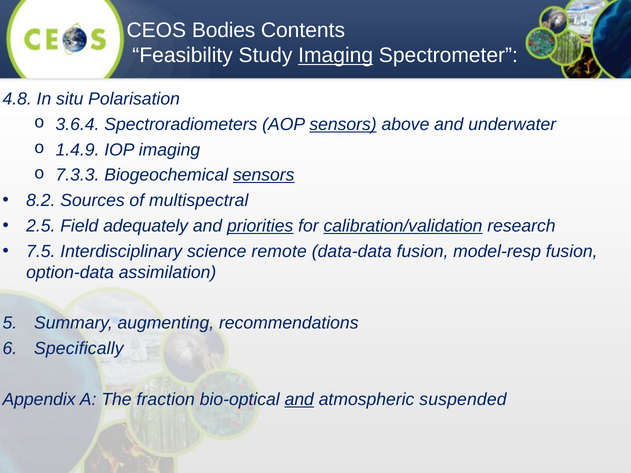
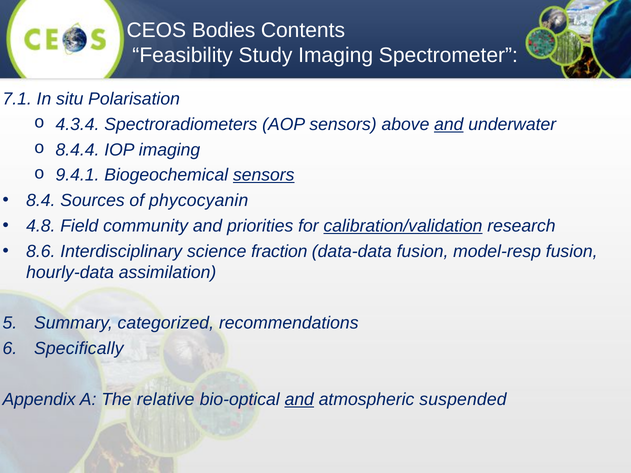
Imaging underline: present -> none (336, 55)
4.8: 4.8 -> 7.1 (17, 99)
3.6.4: 3.6.4 -> 4.3.4 (78, 124)
sensors underline: present -> none (343, 124)
and underline: none -> present (449, 124)
1.4.9: 1.4.9 -> 8.4.4 (78, 150)
7.3.3: 7.3.3 -> 9.4.1 (78, 175)
8.2: 8.2 -> 8.4 (41, 201)
multispectral: multispectral -> phycocyanin (199, 201)
2.5: 2.5 -> 4.8 (41, 226)
adequately: adequately -> community (146, 226)
priorities underline: present -> none (260, 226)
7.5: 7.5 -> 8.6 (41, 251)
remote: remote -> fraction (279, 251)
option-data: option-data -> hourly-data (70, 273)
augmenting: augmenting -> categorized (166, 323)
fraction: fraction -> relative (166, 400)
